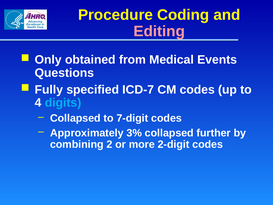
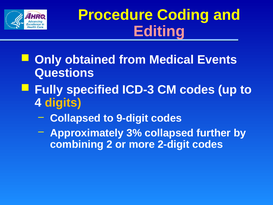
ICD-7: ICD-7 -> ICD-3 (138, 90)
digits colour: light blue -> yellow (63, 103)
7-digit: 7-digit -> 9-digit (132, 118)
